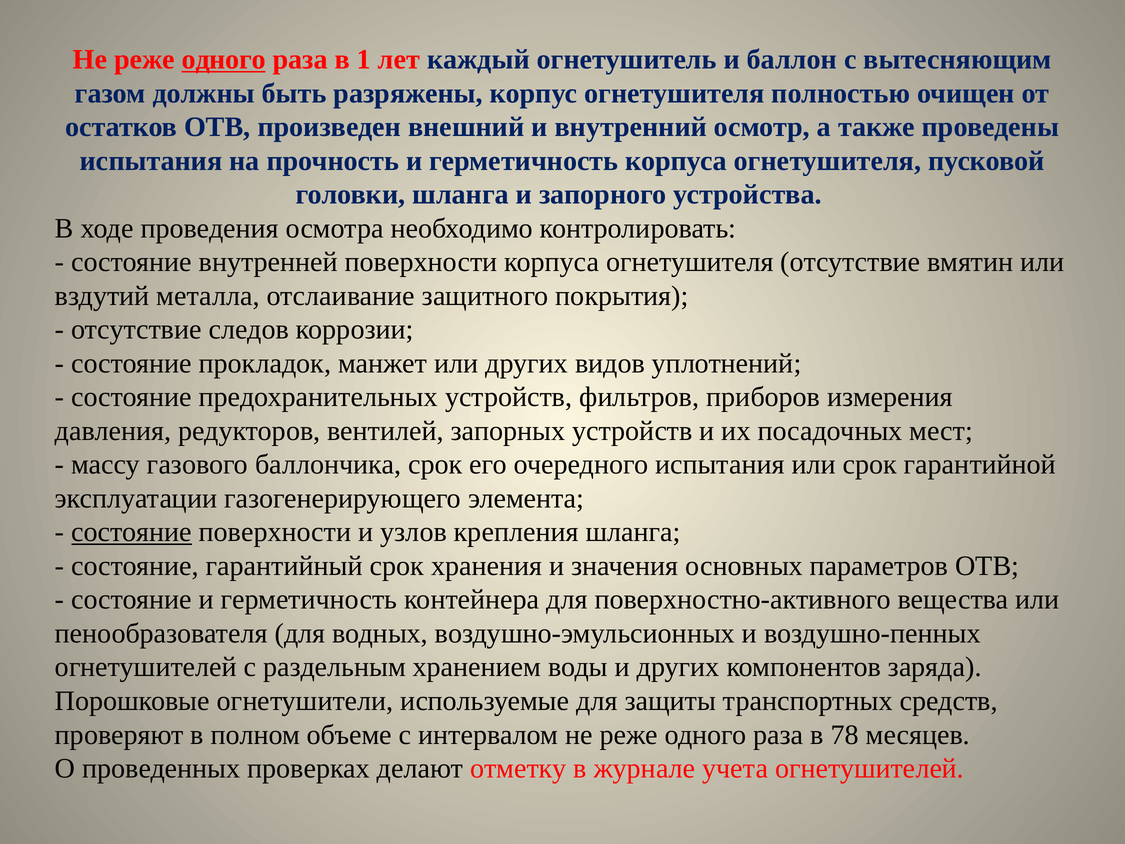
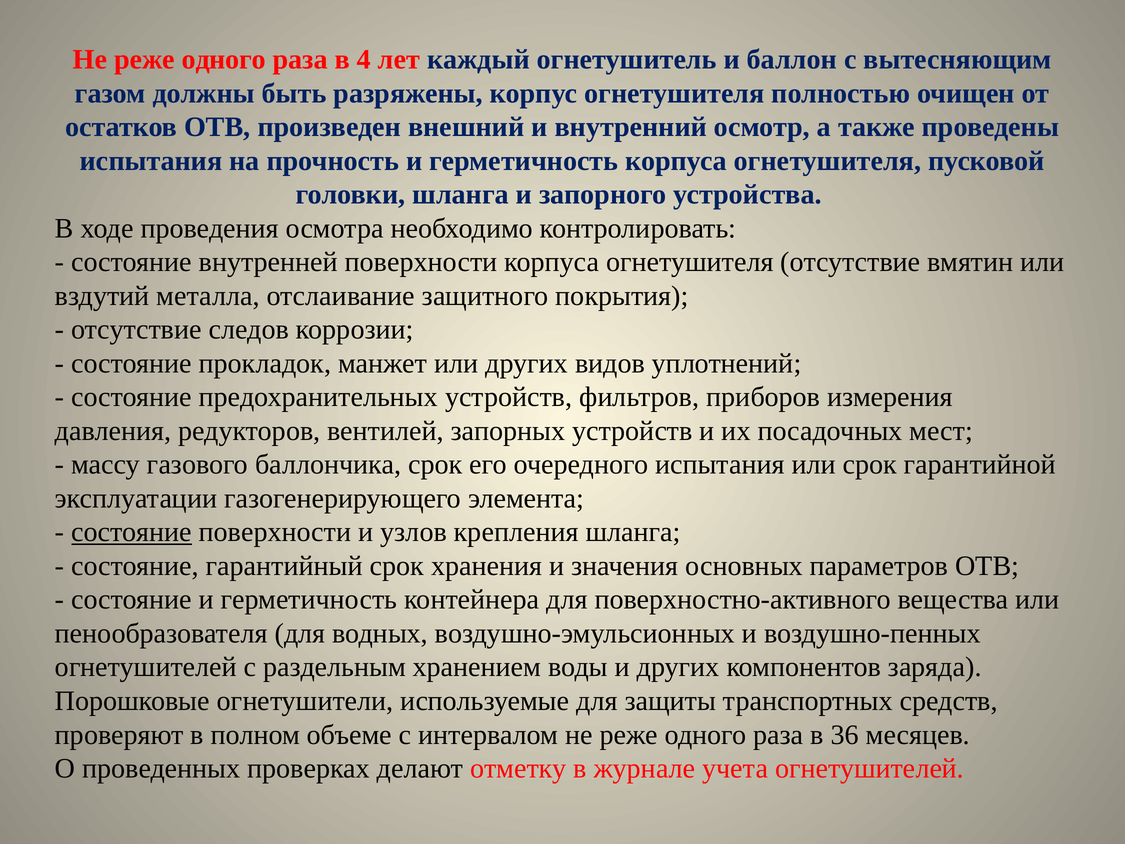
одного underline: present -> none (224, 60)
1: 1 -> 4 (364, 60)
78: 78 -> 36 (845, 735)
